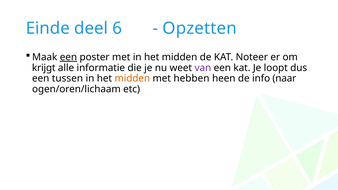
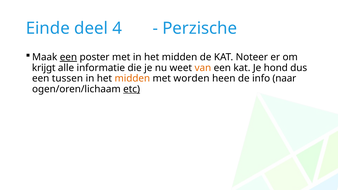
6: 6 -> 4 (117, 28)
Opzetten: Opzetten -> Perzische (200, 28)
van colour: purple -> orange (203, 68)
loopt: loopt -> hond (276, 68)
hebben: hebben -> worden (191, 78)
etc underline: none -> present (132, 89)
